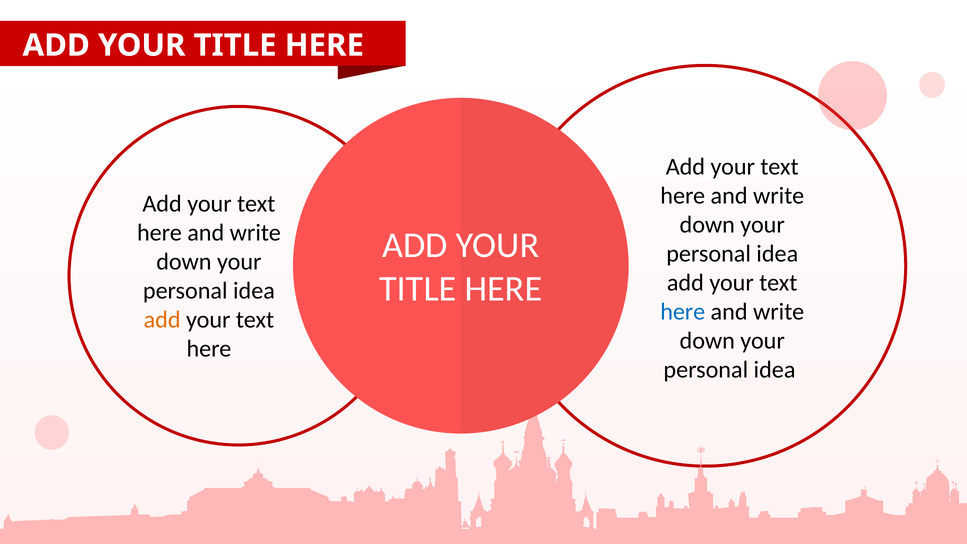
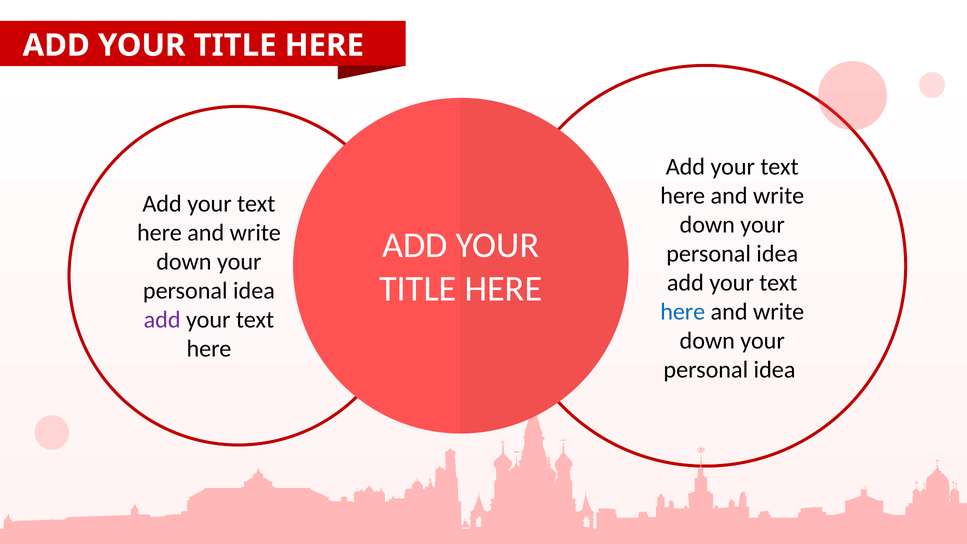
add colour: orange -> purple (162, 320)
